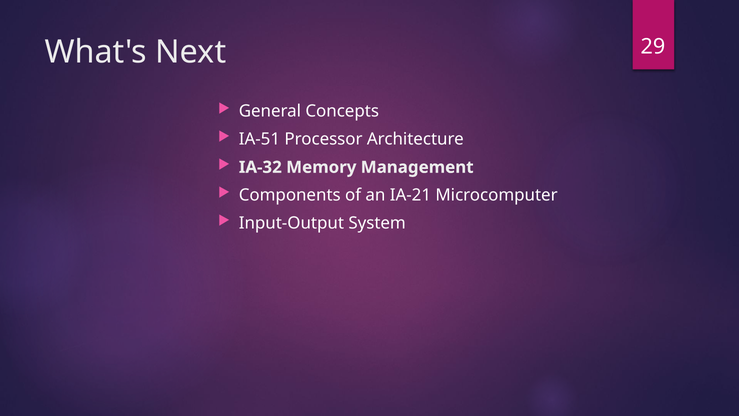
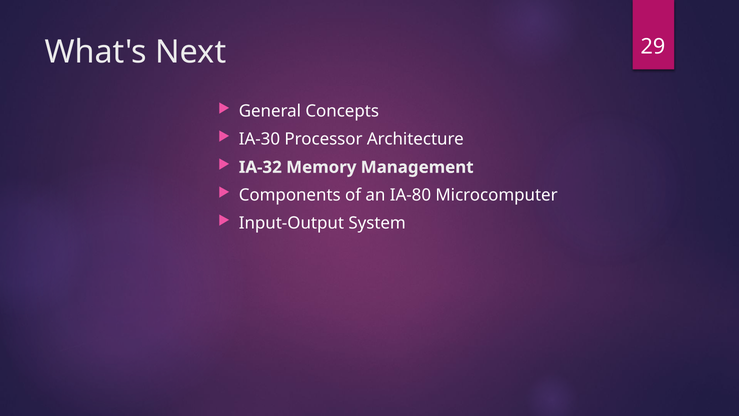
IA-51: IA-51 -> IA-30 (259, 139)
IA-21: IA-21 -> IA-80 (410, 195)
